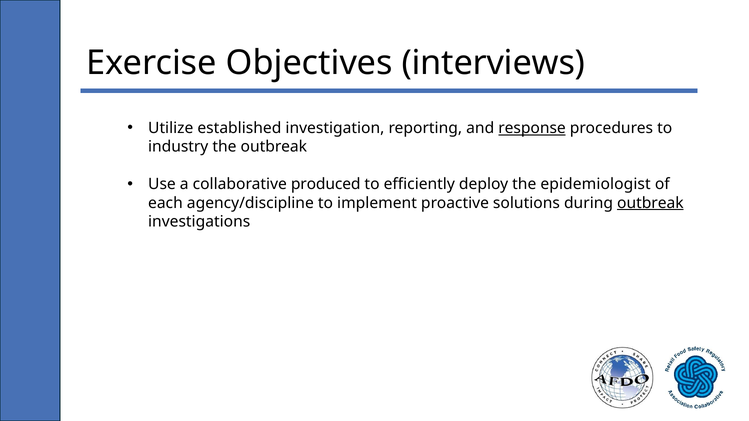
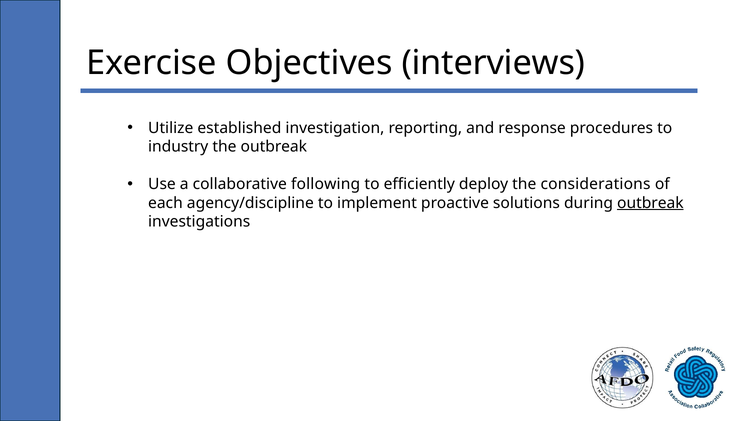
response underline: present -> none (532, 128)
produced: produced -> following (326, 184)
epidemiologist: epidemiologist -> considerations (596, 184)
